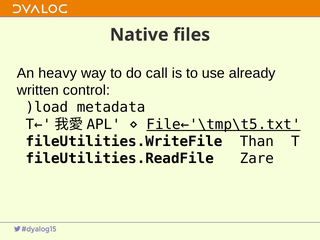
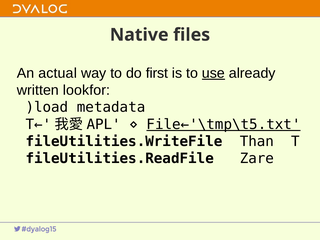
heavy: heavy -> actual (58, 73)
call: call -> first (157, 73)
use underline: none -> present (213, 73)
control: control -> lookfor (86, 90)
